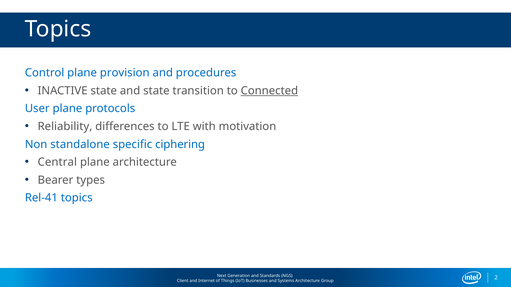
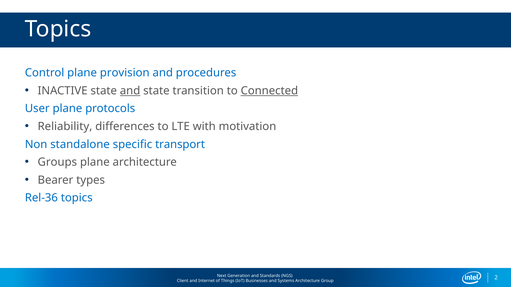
and underline: none -> present (130, 91)
ciphering: ciphering -> transport (180, 145)
Central: Central -> Groups (57, 162)
Rel-41: Rel-41 -> Rel-36 (41, 198)
